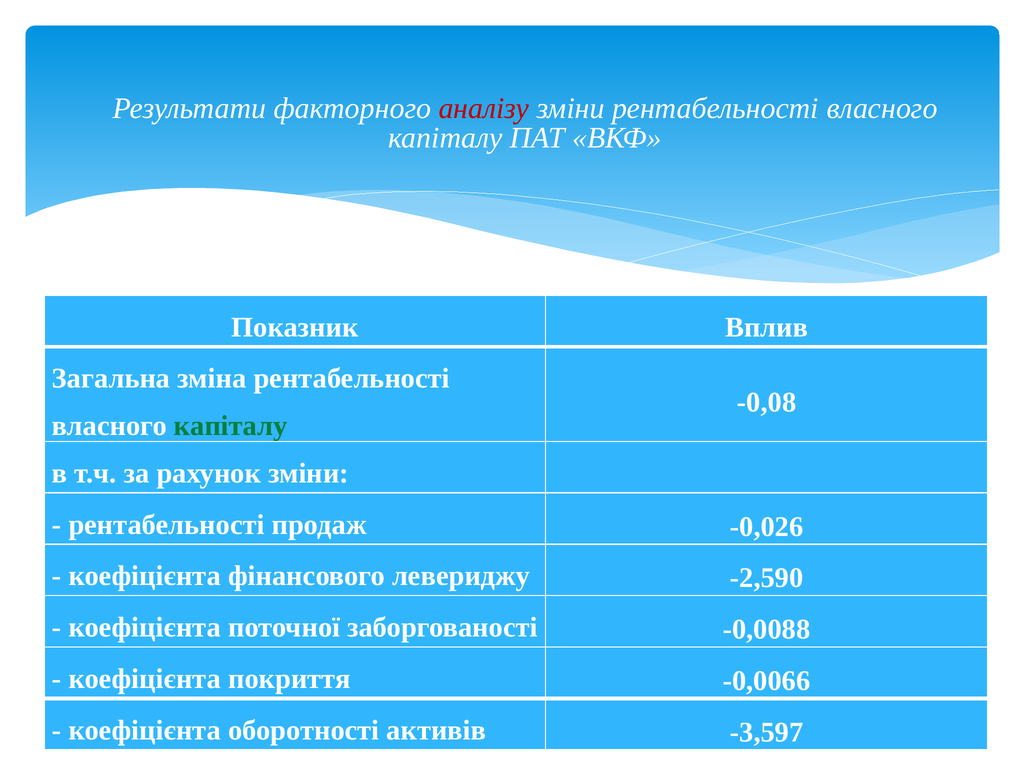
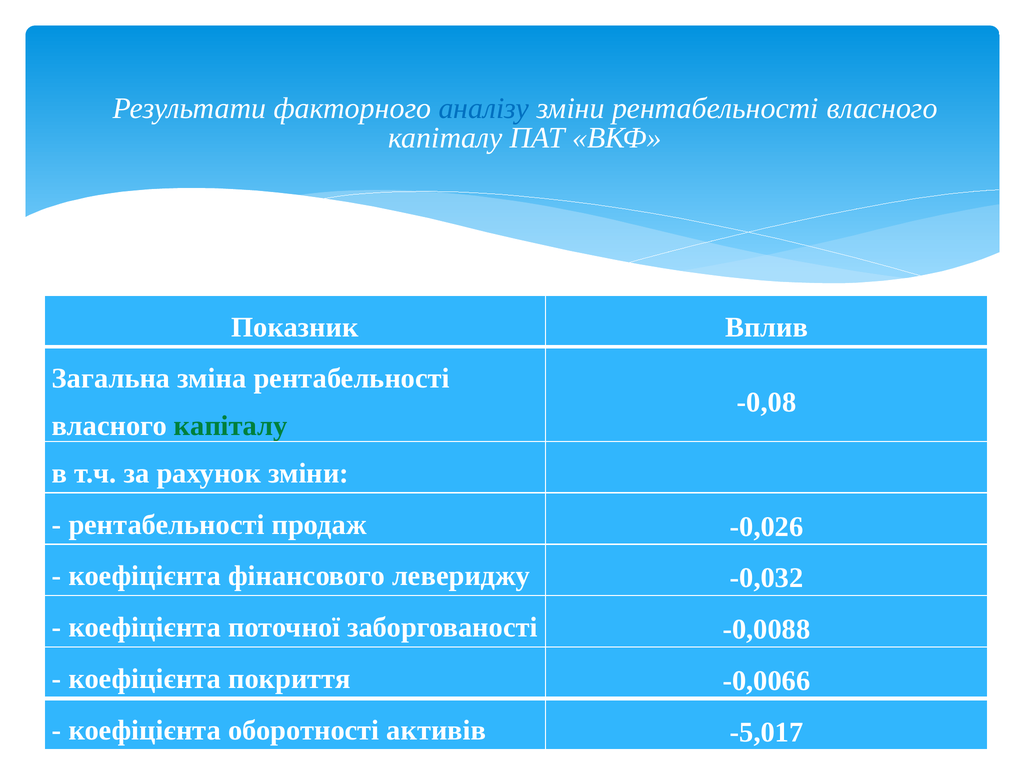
аналізу colour: red -> blue (484, 108)
-2,590: -2,590 -> -0,032 (767, 578)
-3,597: -3,597 -> -5,017 (767, 732)
